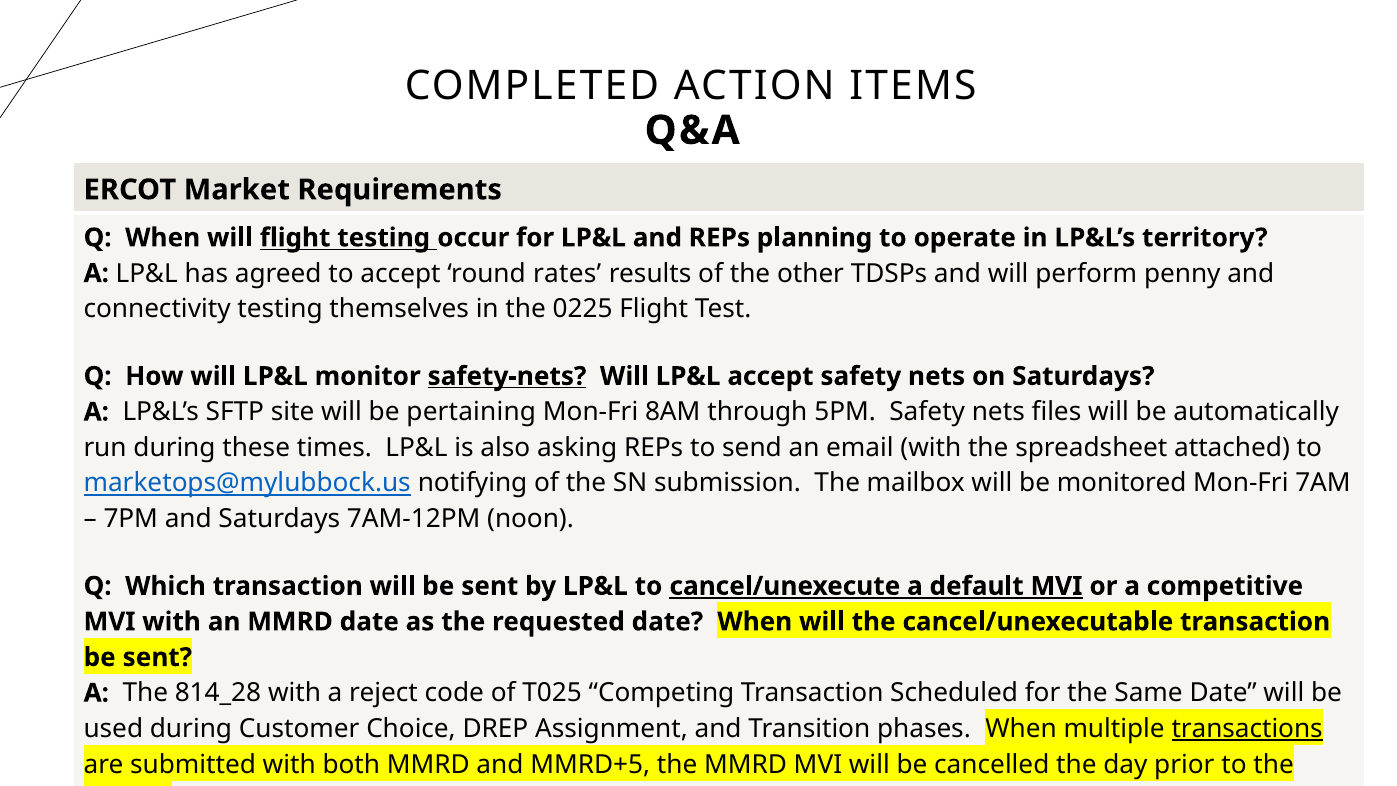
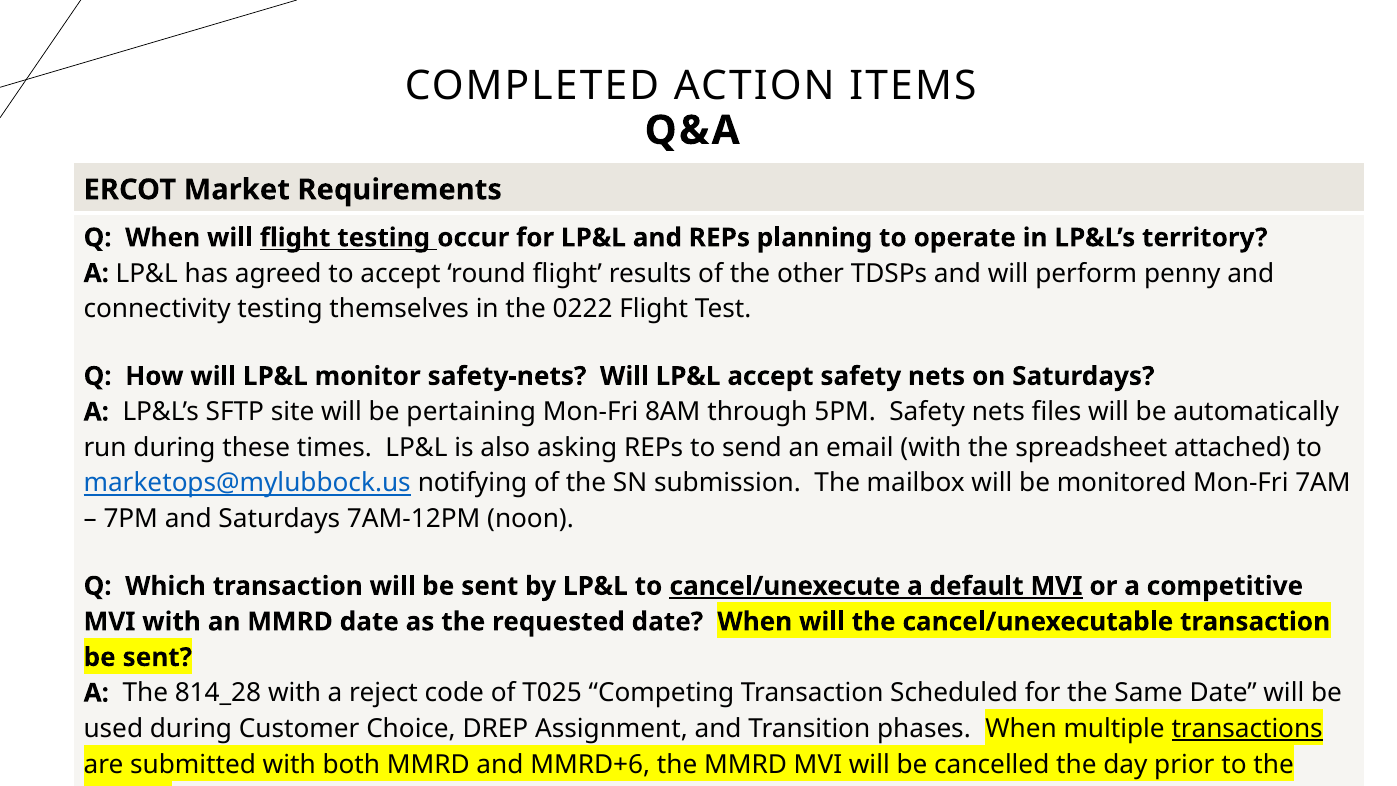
round rates: rates -> flight (567, 273)
0225: 0225 -> 0222 (583, 309)
safety-nets underline: present -> none (507, 376)
MMRD+5: MMRD+5 -> MMRD+6 (590, 764)
